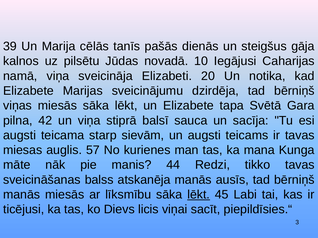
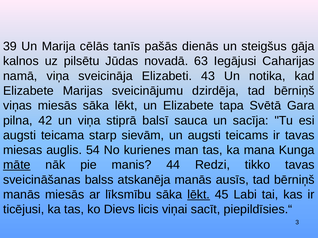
10: 10 -> 63 (201, 61)
20: 20 -> 43 (208, 76)
57: 57 -> 54 (93, 150)
māte underline: none -> present (17, 165)
